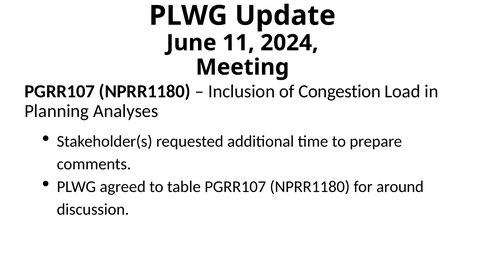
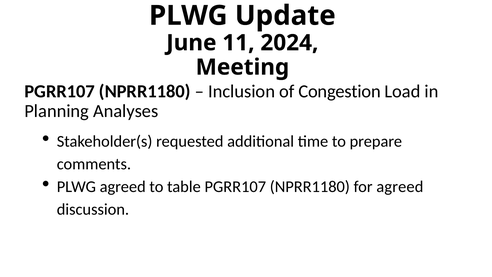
for around: around -> agreed (400, 187)
